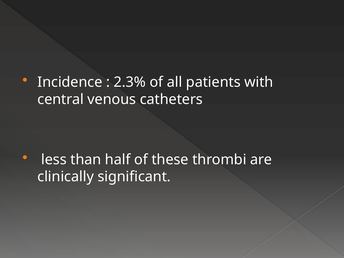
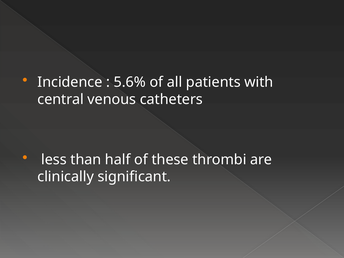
2.3%: 2.3% -> 5.6% (130, 82)
